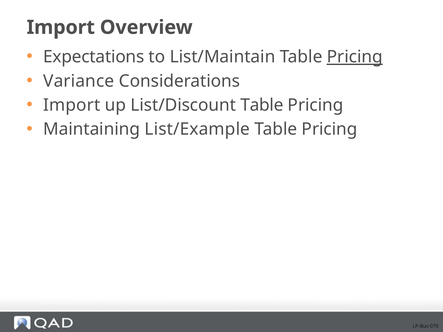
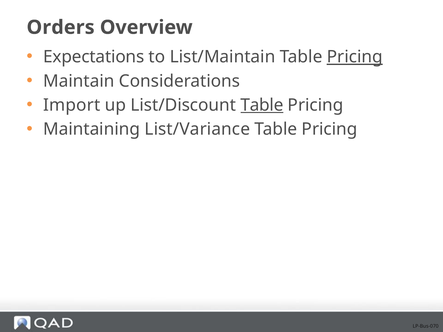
Import: Import -> Orders (61, 27)
Variance: Variance -> Maintain (79, 81)
Table underline: none -> present (262, 105)
List/Example: List/Example -> List/Variance (197, 129)
